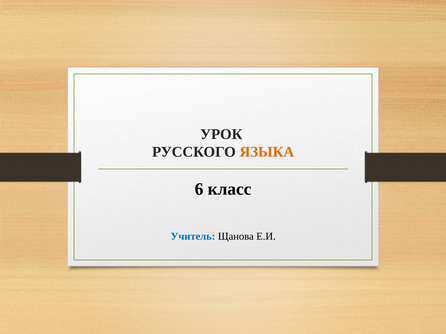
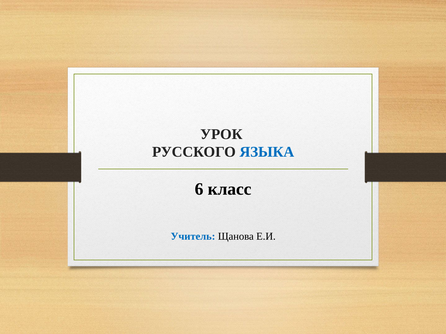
ЯЗЫКА colour: orange -> blue (267, 152)
